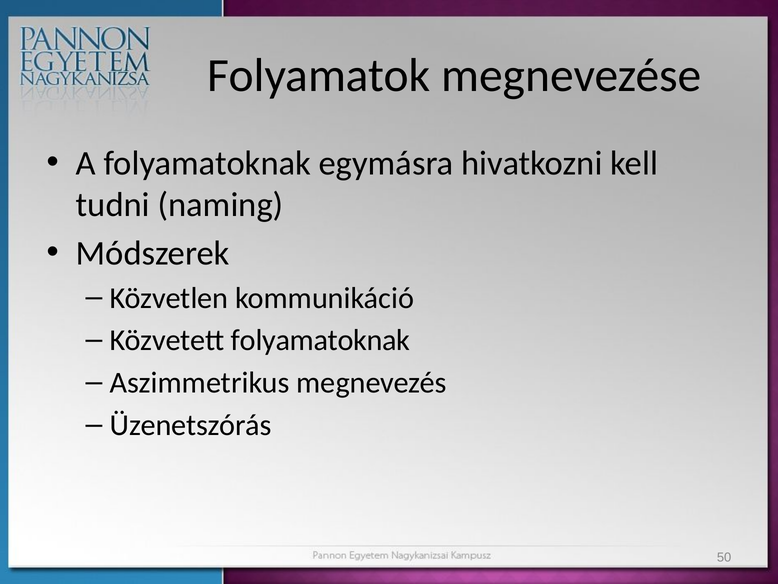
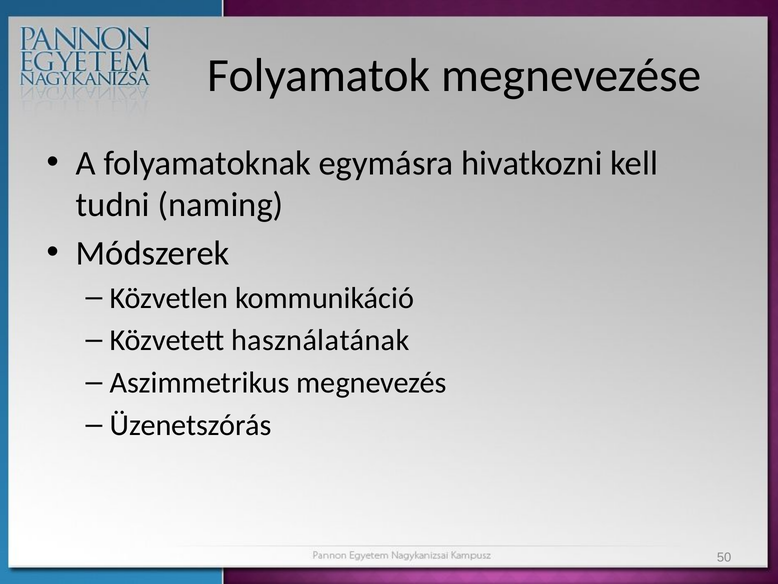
Közvetett folyamatoknak: folyamatoknak -> használatának (320, 340)
